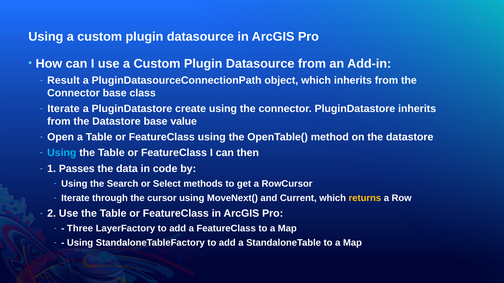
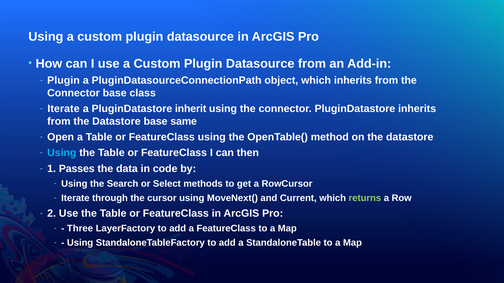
Result: Result -> Plugin (64, 81)
create: create -> inherit (191, 109)
value: value -> same (184, 122)
returns colour: yellow -> light green (365, 198)
